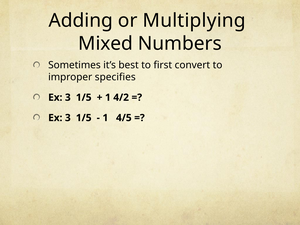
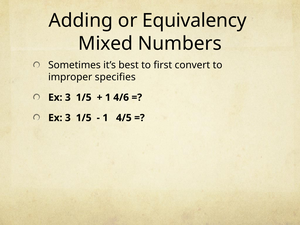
Multiplying: Multiplying -> Equivalency (194, 21)
4/2: 4/2 -> 4/6 (121, 97)
